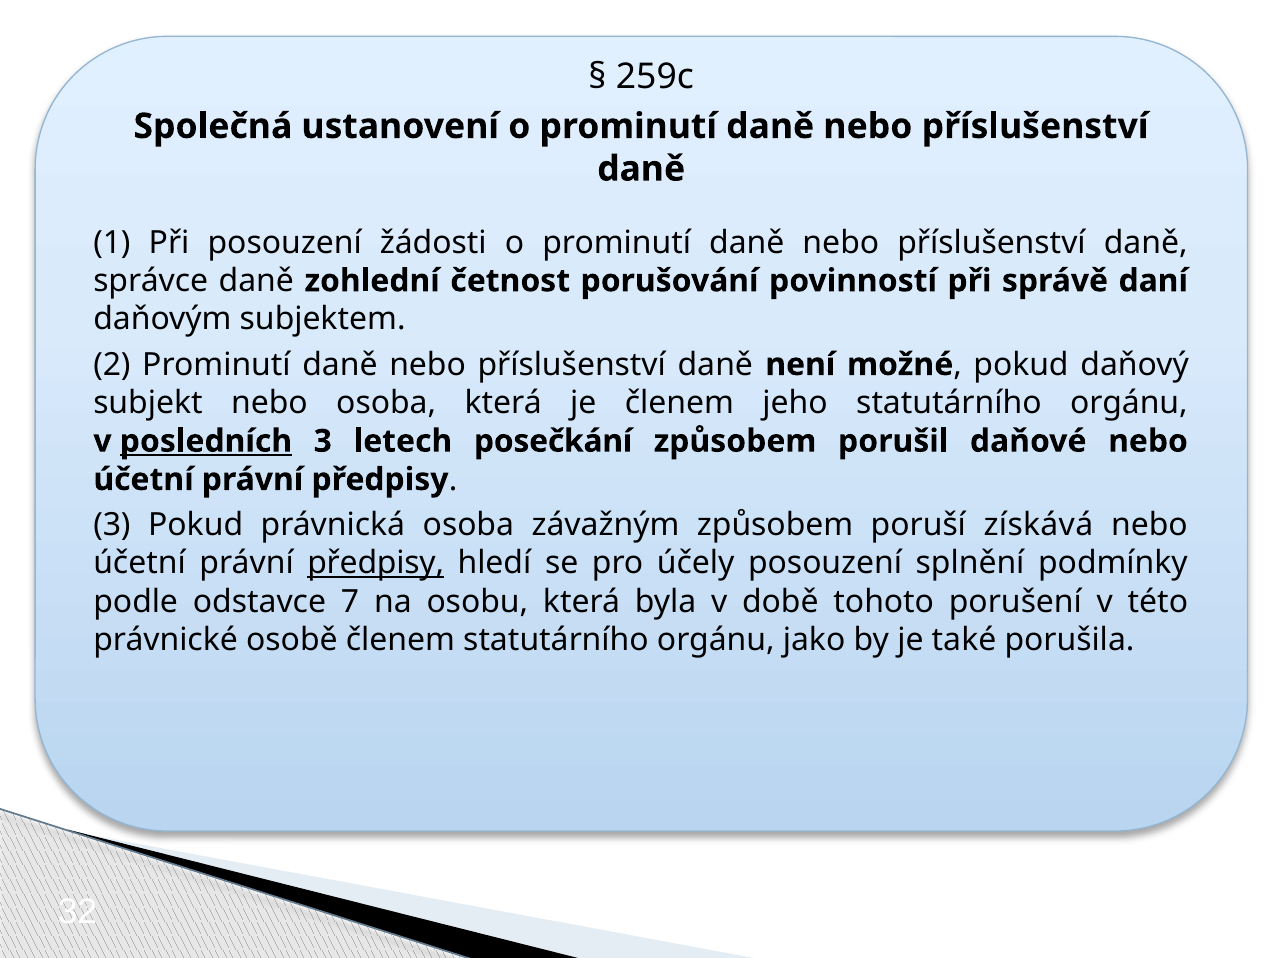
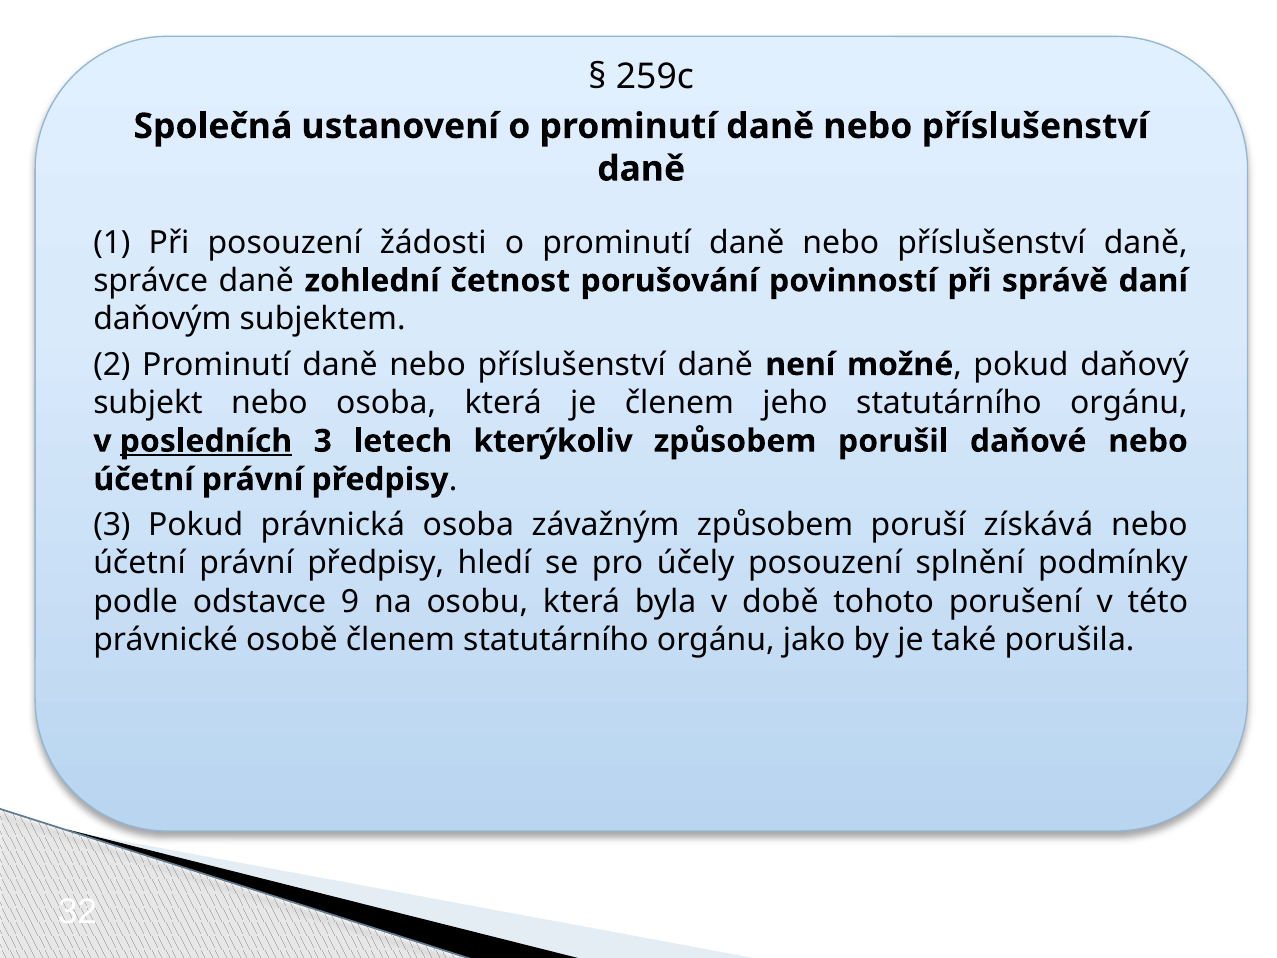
posečkání: posečkání -> kterýkoliv (553, 441)
předpisy underline: present -> none (376, 563)
7: 7 -> 9 (350, 601)
